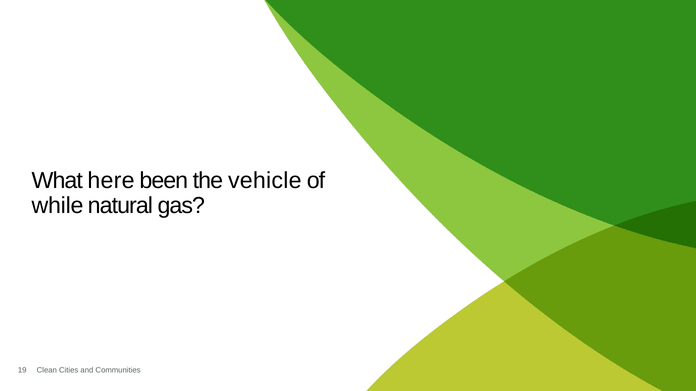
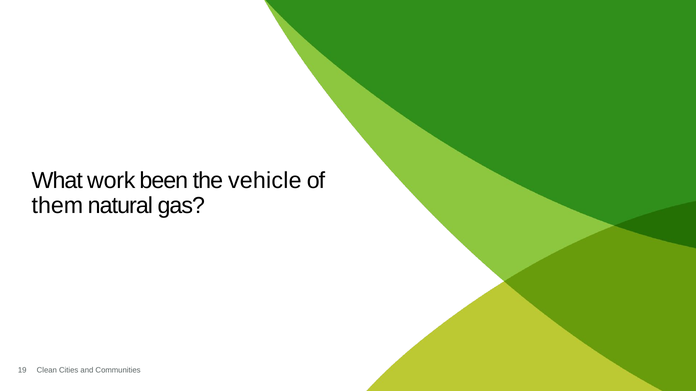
here: here -> work (111, 181)
while: while -> them (57, 206)
